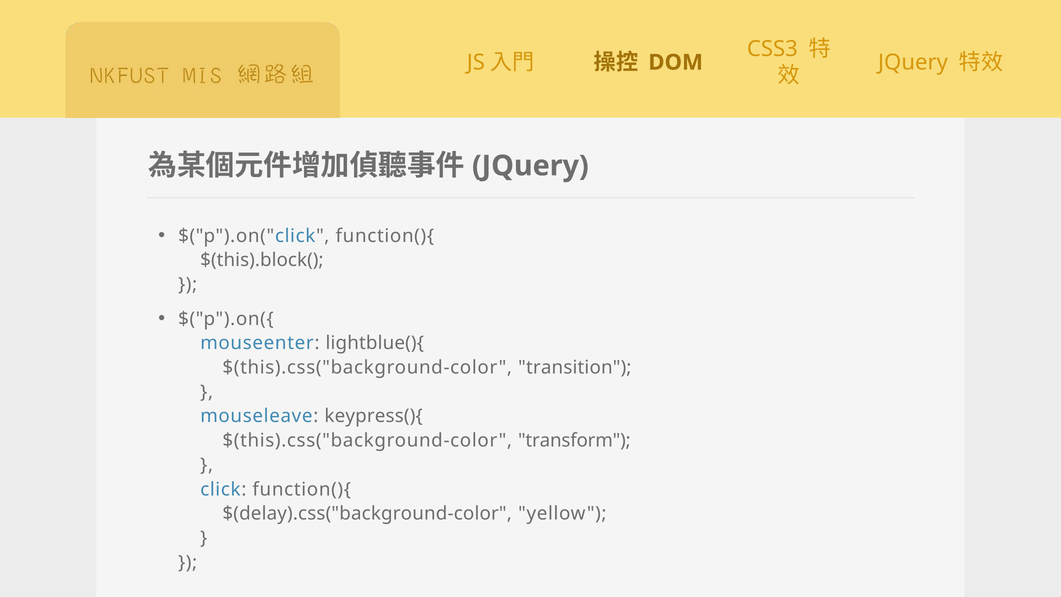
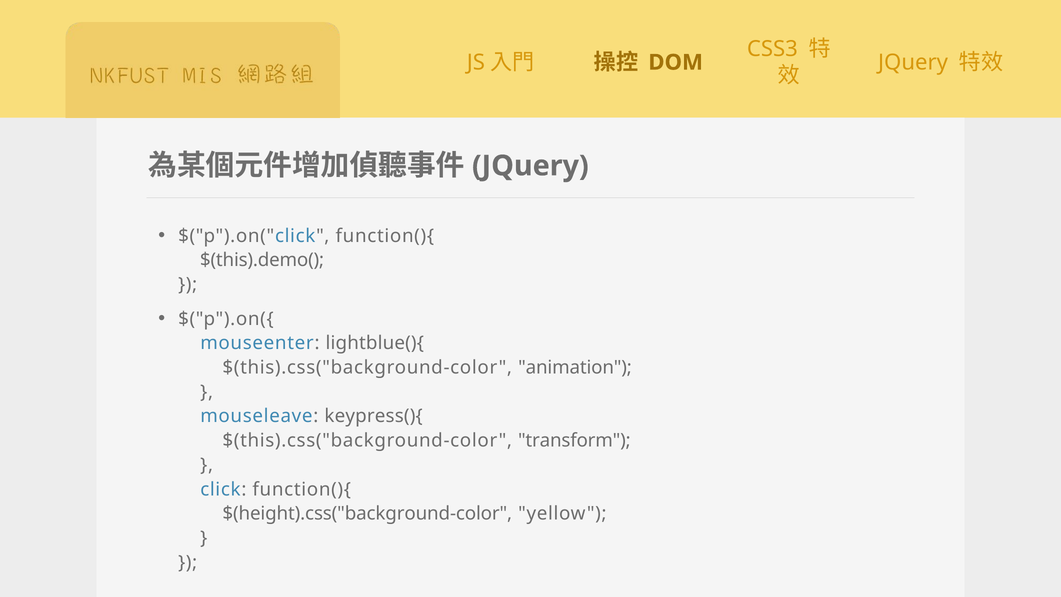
$(this).block(: $(this).block( -> $(this).demo( (262, 260)
transition: transition -> animation (575, 367)
$(delay).css("background-color: $(delay).css("background-color -> $(height).css("background-color (367, 514)
